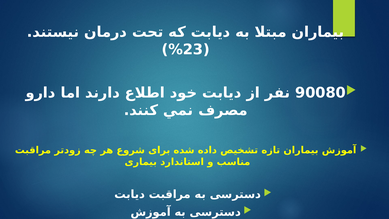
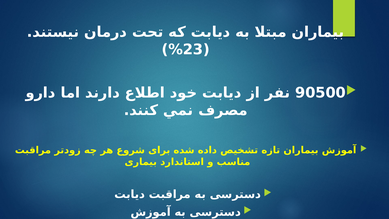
90080: 90080 -> 90500 (320, 93)
